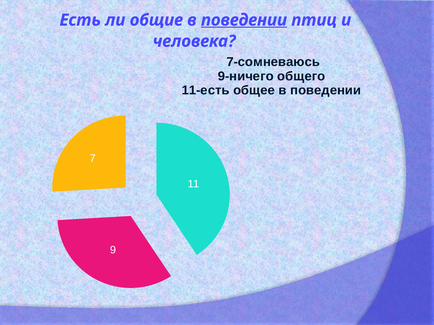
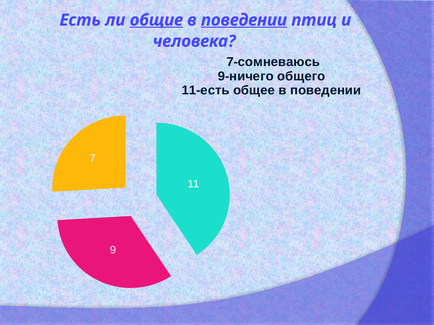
общие underline: none -> present (156, 20)
